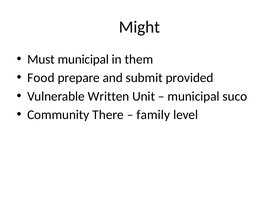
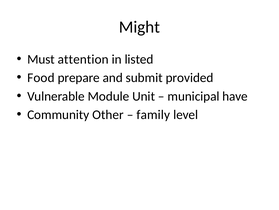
Must municipal: municipal -> attention (83, 59)
them: them -> listed (139, 59)
Written: Written -> Module (108, 96)
suco: suco -> have (235, 96)
There: There -> Other (108, 114)
